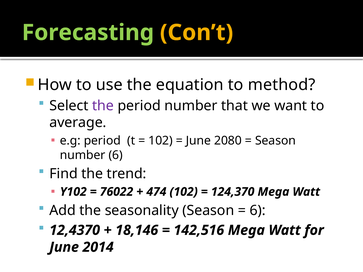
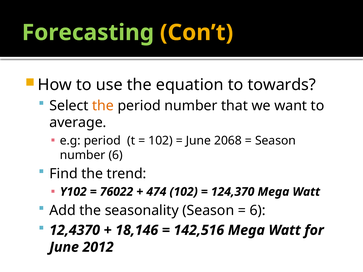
method: method -> towards (282, 85)
the colour: purple -> orange (103, 106)
2080: 2080 -> 2068 (228, 141)
2014: 2014 -> 2012 (98, 247)
